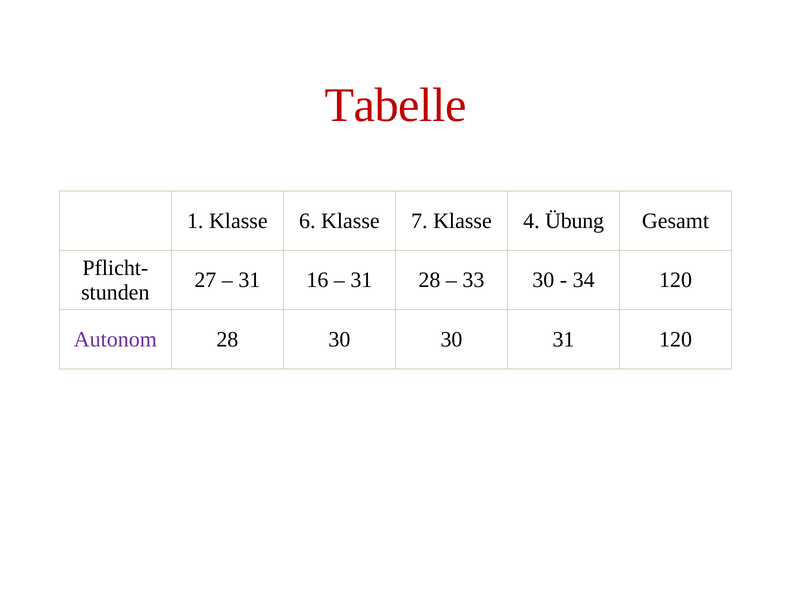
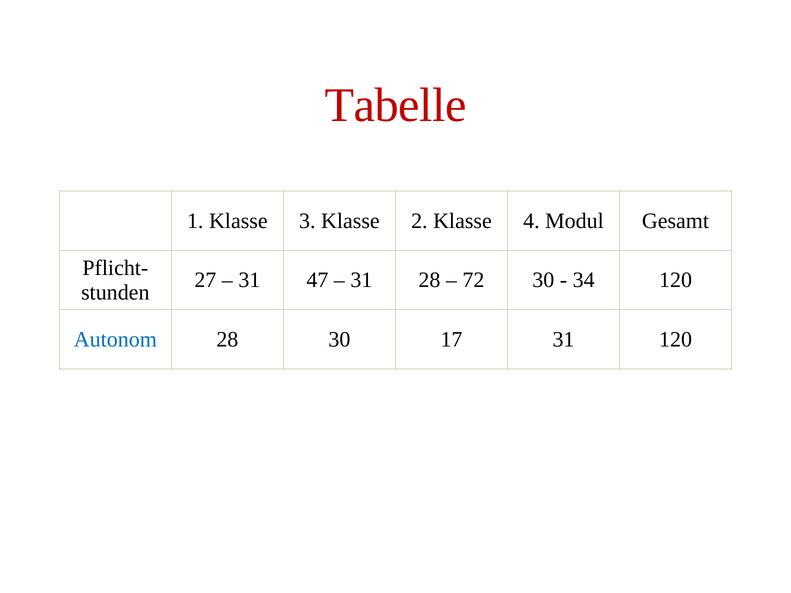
6: 6 -> 3 (307, 221)
7: 7 -> 2 (419, 221)
Übung: Übung -> Modul (574, 221)
16: 16 -> 47 (317, 280)
33: 33 -> 72 (473, 280)
Autonom colour: purple -> blue (115, 340)
30 30: 30 -> 17 (451, 340)
